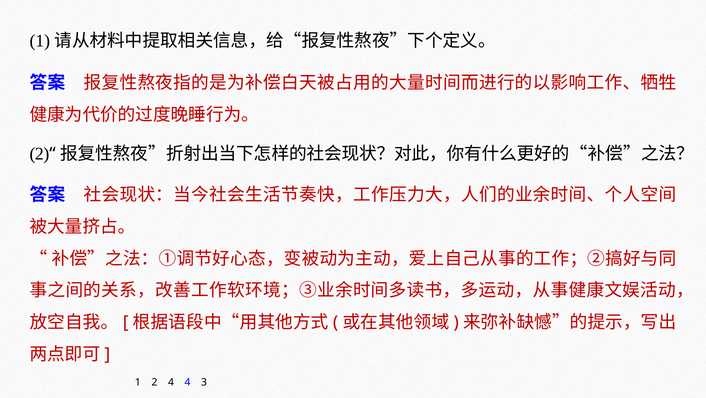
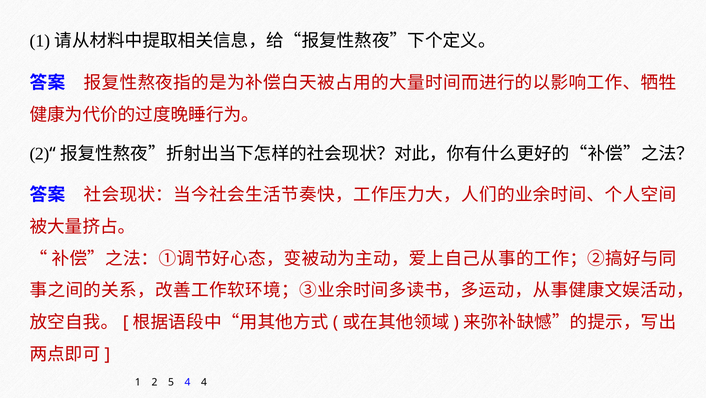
2 4: 4 -> 5 (171, 382)
4 3: 3 -> 4 (204, 382)
